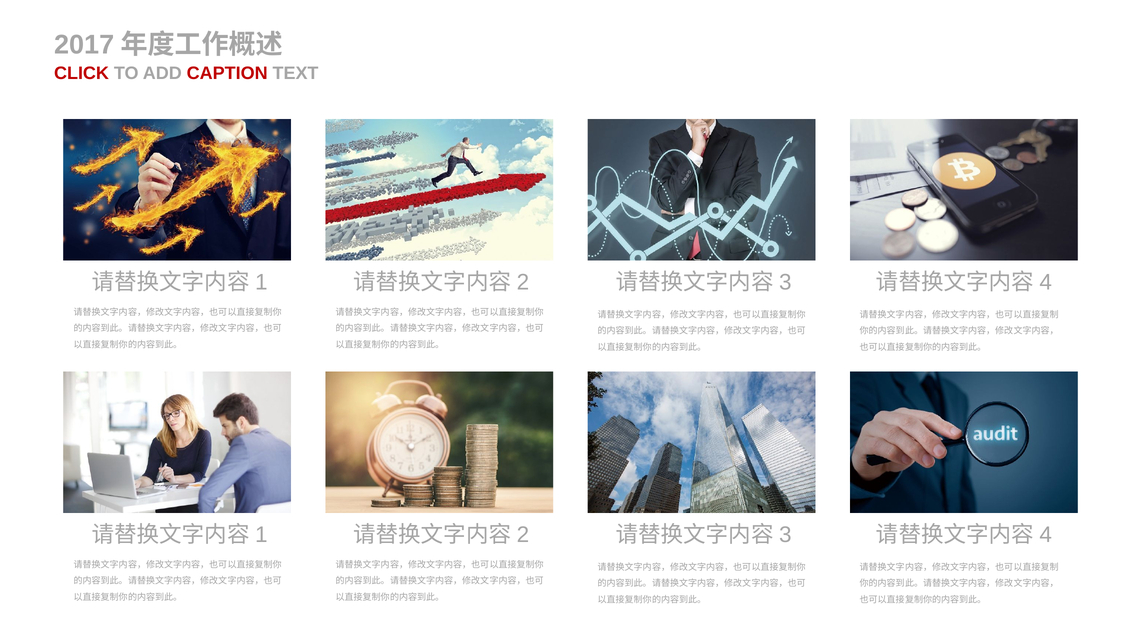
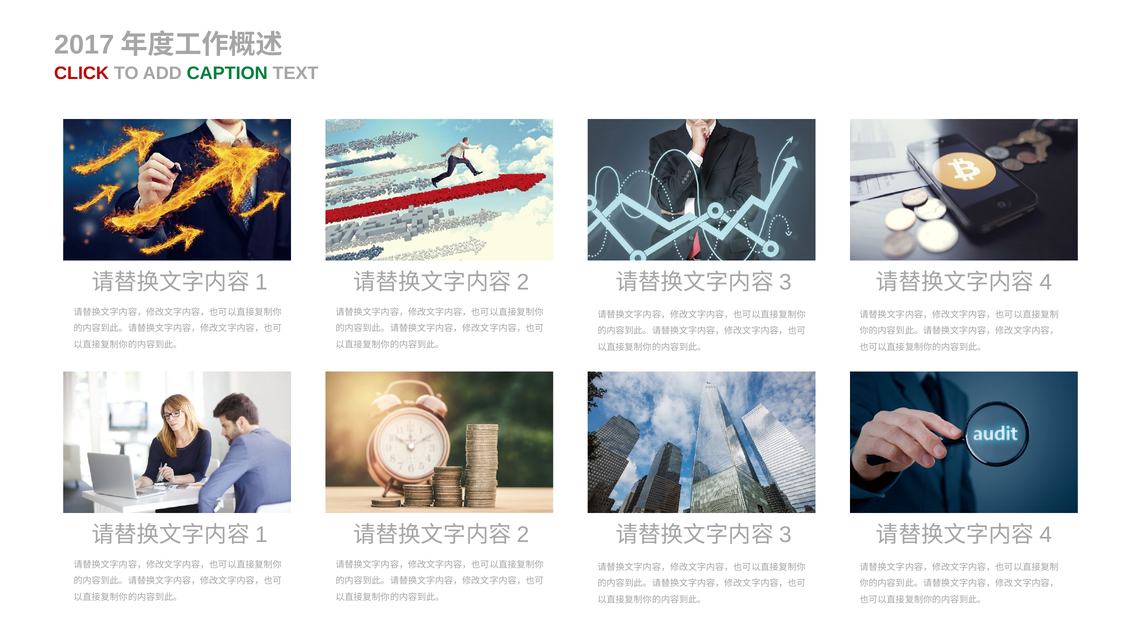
CAPTION colour: red -> green (227, 73)
